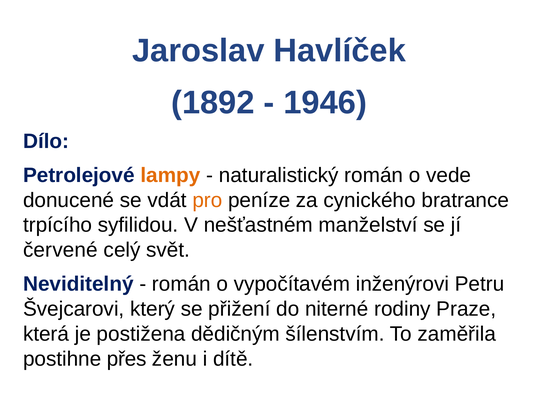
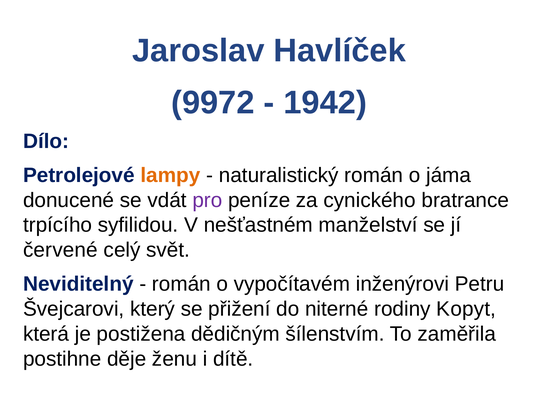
1892: 1892 -> 9972 (213, 103)
1946: 1946 -> 1942 (325, 103)
vede: vede -> jáma (449, 175)
pro colour: orange -> purple (207, 200)
Praze: Praze -> Kopyt (466, 309)
přes: přes -> děje (127, 358)
